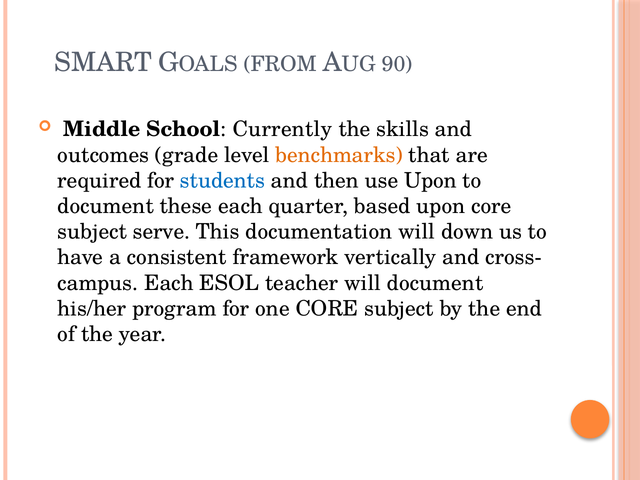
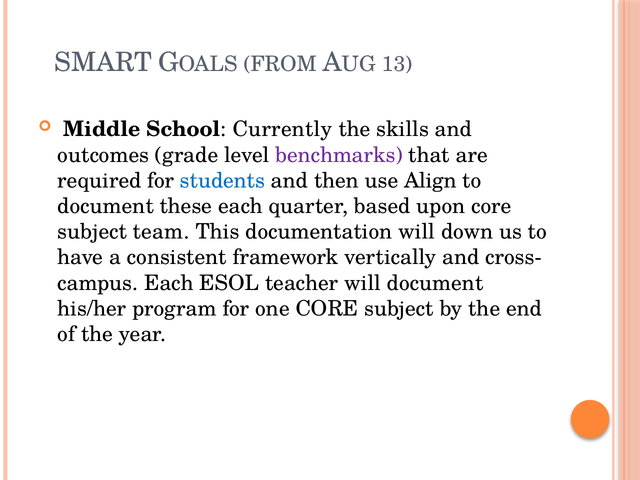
90: 90 -> 13 (397, 64)
benchmarks colour: orange -> purple (339, 155)
use Upon: Upon -> Align (430, 181)
serve: serve -> team (161, 232)
